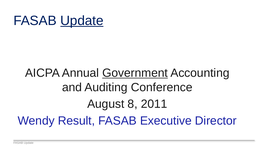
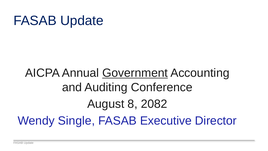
Update underline: present -> none (82, 21)
2011: 2011 -> 2082 (154, 104)
Result: Result -> Single (76, 121)
